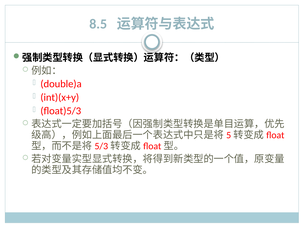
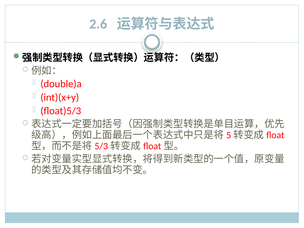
8.5: 8.5 -> 2.6 (98, 24)
